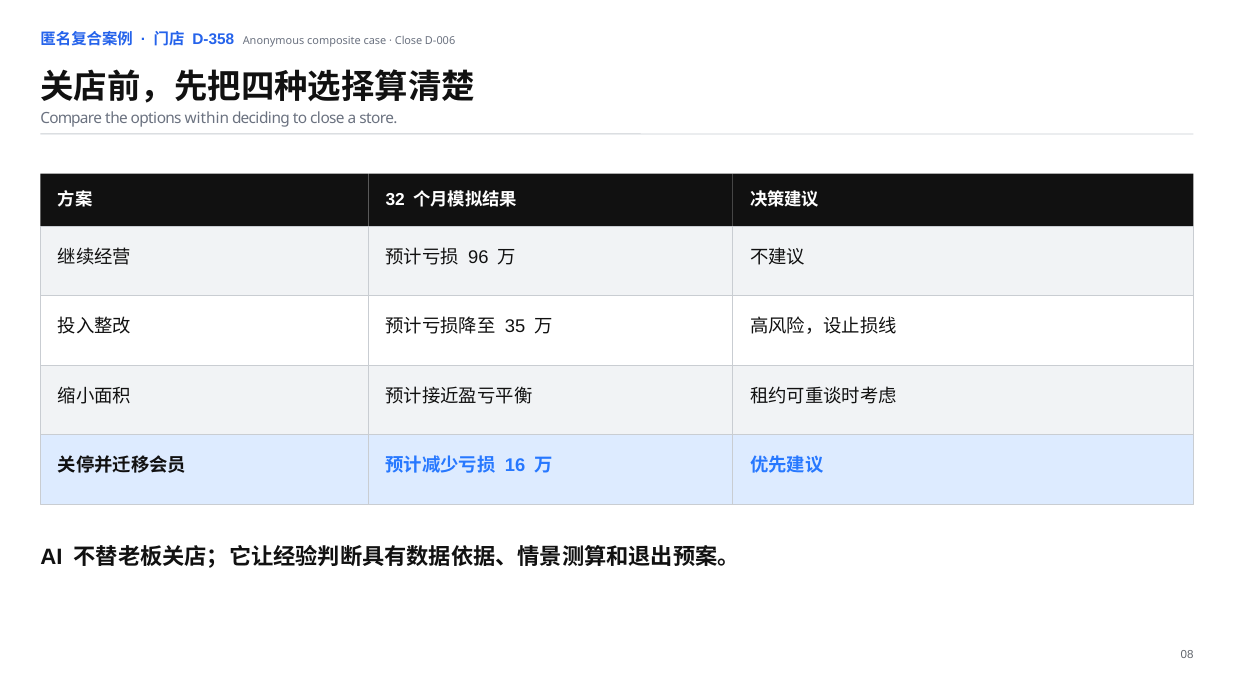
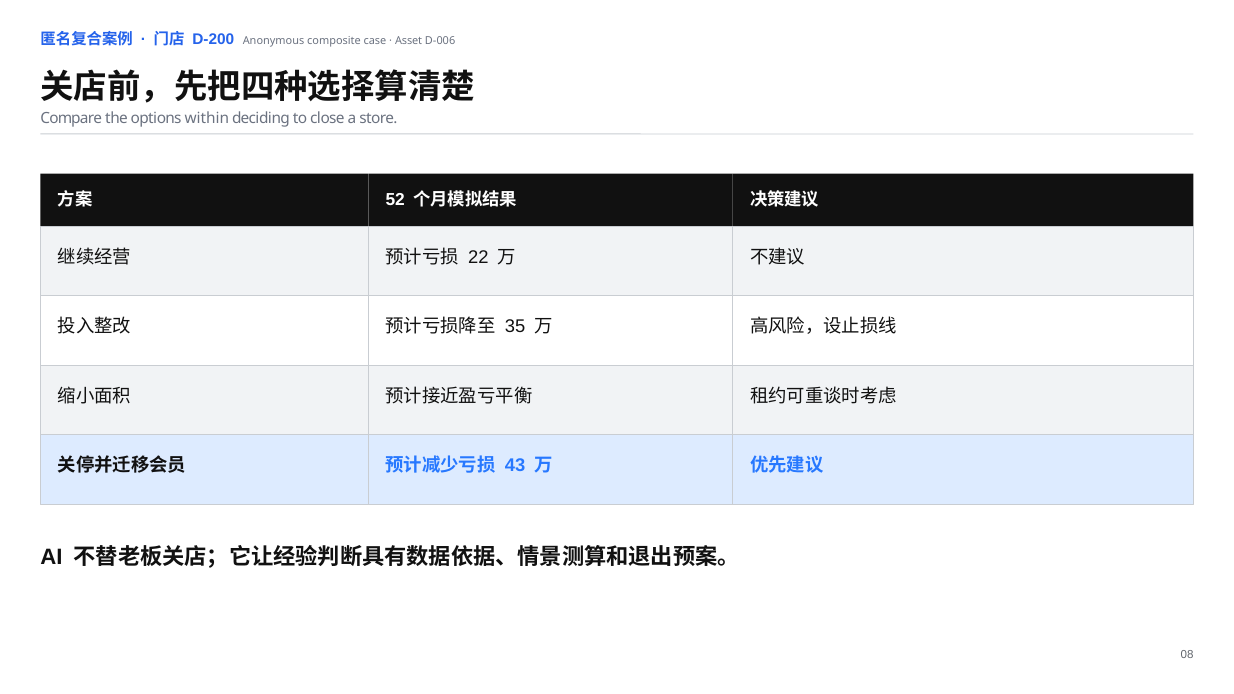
D-358: D-358 -> D-200 (213, 40)
Close: Close -> Asset (409, 41)
32: 32 -> 52 (395, 200)
96: 96 -> 22 (478, 257)
16: 16 -> 43 (515, 466)
